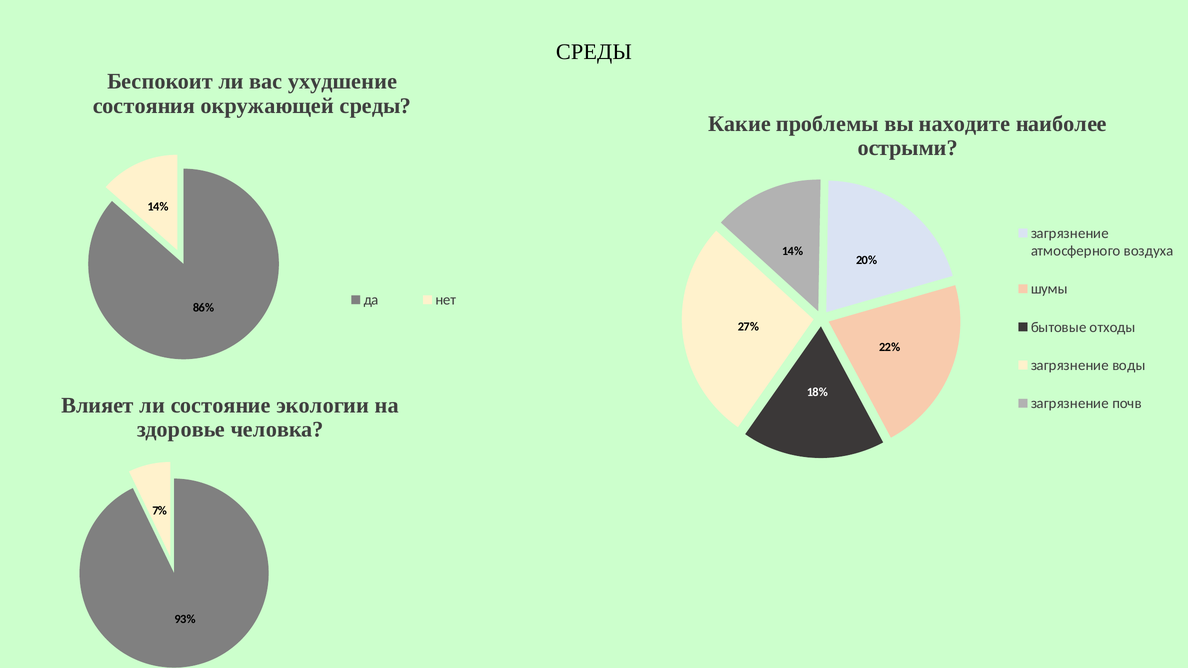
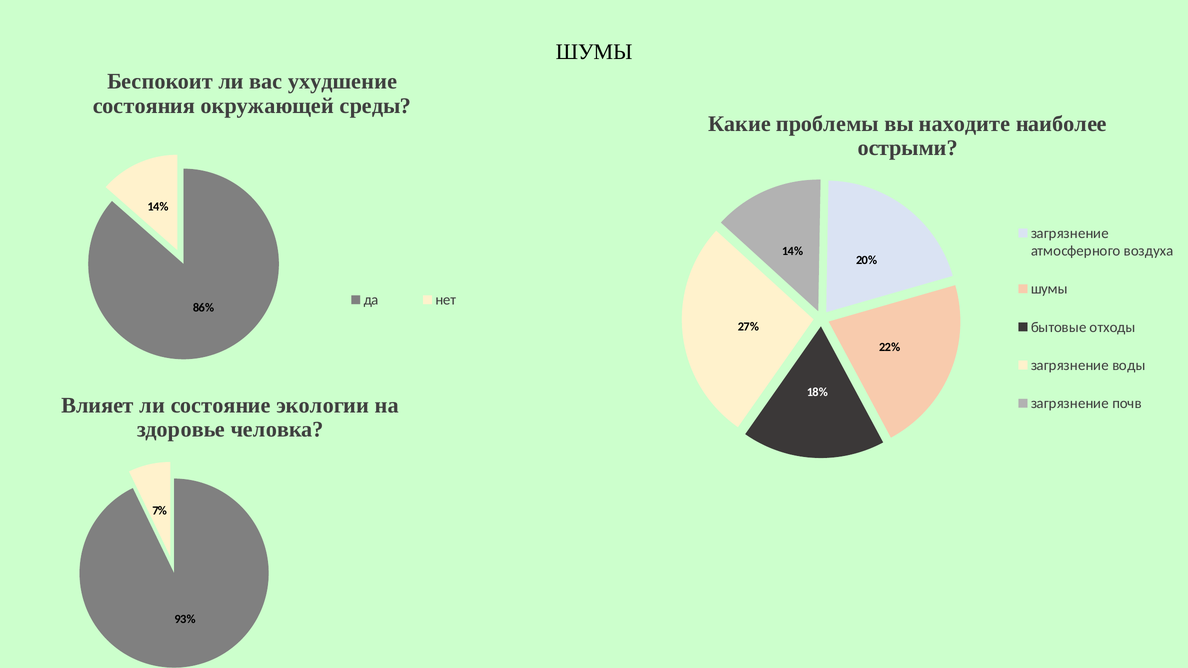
СРЕДЫ: СРЕДЫ -> ШУМЫ (594, 52)
